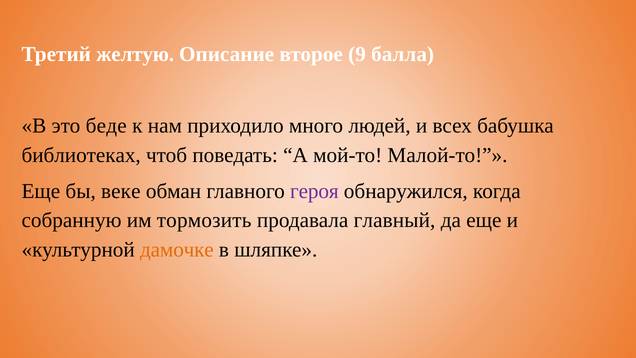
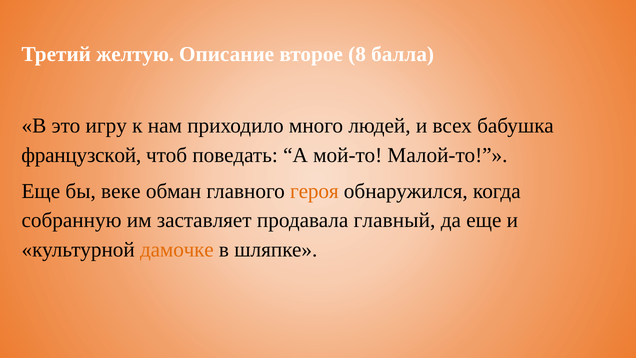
9: 9 -> 8 (357, 54)
беде: беде -> игру (106, 126)
библиотеках: библиотеках -> французской (81, 155)
героя colour: purple -> orange (314, 191)
тормозить: тормозить -> заставляет (204, 220)
